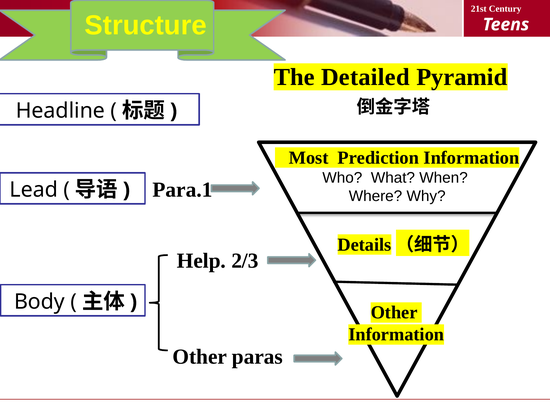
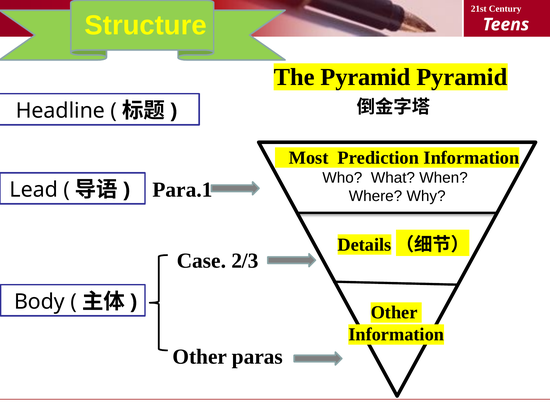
The Detailed: Detailed -> Pyramid (366, 77)
Help: Help -> Case (201, 260)
